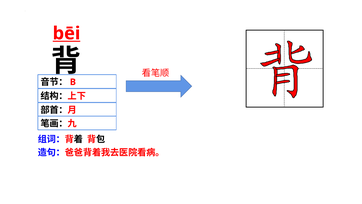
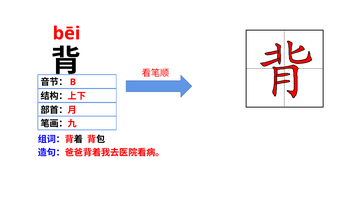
bēi underline: present -> none (66, 33)
